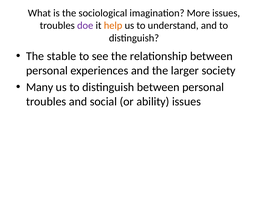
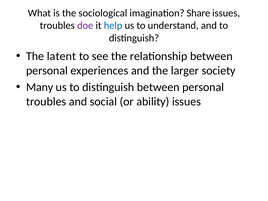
More: More -> Share (198, 13)
help colour: orange -> blue (113, 26)
stable: stable -> latent (62, 56)
